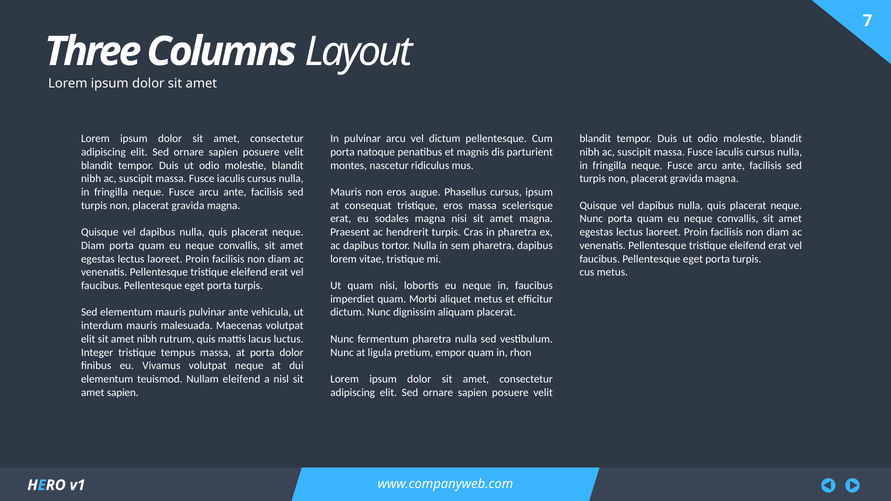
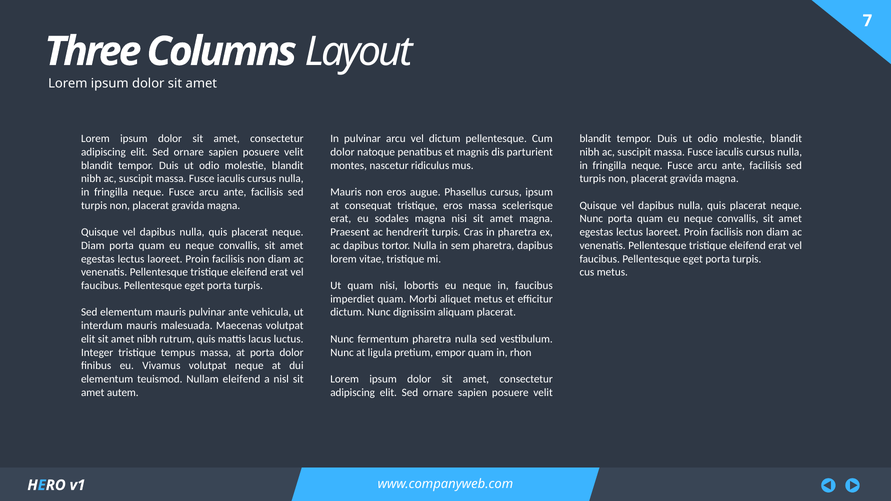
porta: porta -> dolor (342, 152)
amet sapien: sapien -> autem (123, 393)
